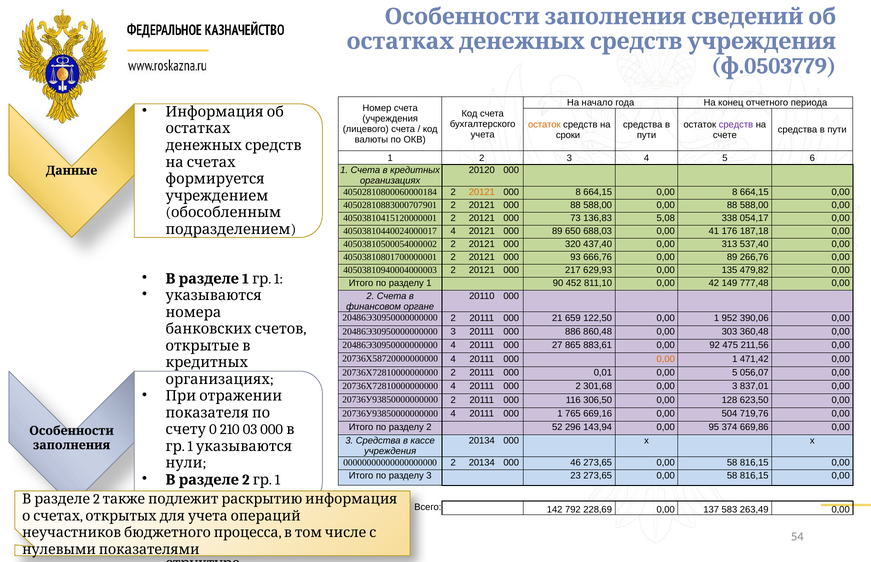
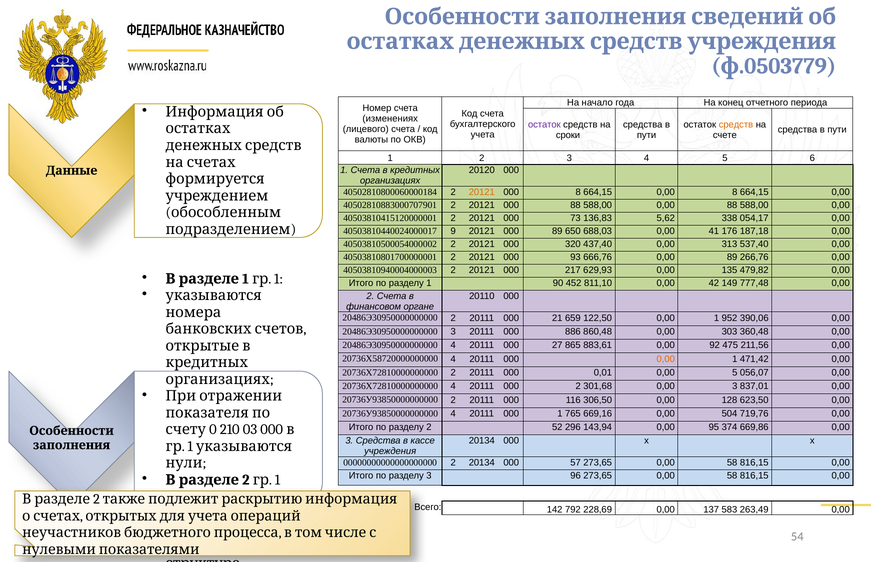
учреждения: учреждения -> изменениях (390, 119)
остаток colour: orange -> purple (544, 125)
средств colour: purple -> orange (736, 125)
5,08: 5,08 -> 5,62 (666, 218)
40503810440024000017 4: 4 -> 9 (453, 231)
46: 46 -> 57 (576, 463)
23: 23 -> 96 (576, 476)
